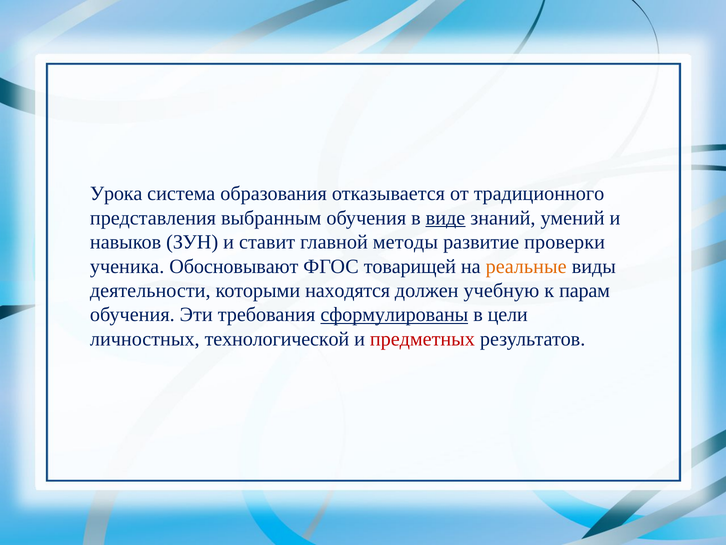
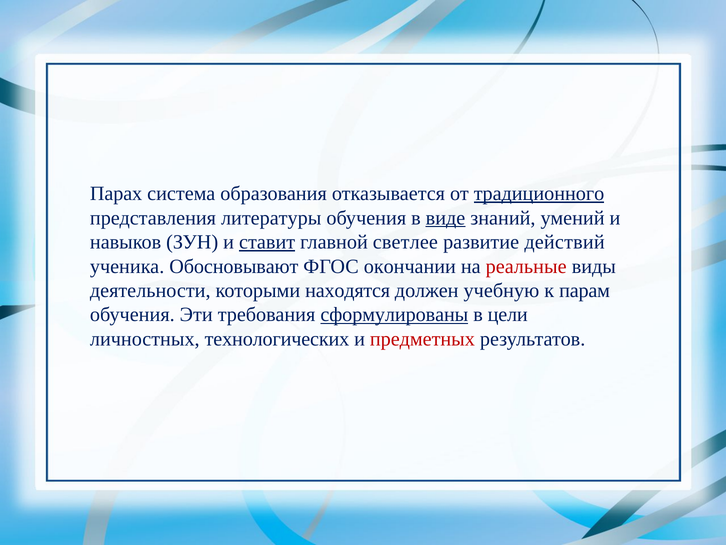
Урока: Урока -> Парах (116, 193)
традиционного underline: none -> present (539, 193)
выбранным: выбранным -> литературы (271, 218)
ставит underline: none -> present (267, 242)
методы: методы -> светлее (405, 242)
проверки: проверки -> действий (565, 242)
товарищей: товарищей -> окончании (410, 266)
реальные colour: orange -> red (526, 266)
технологической: технологической -> технологических (277, 339)
